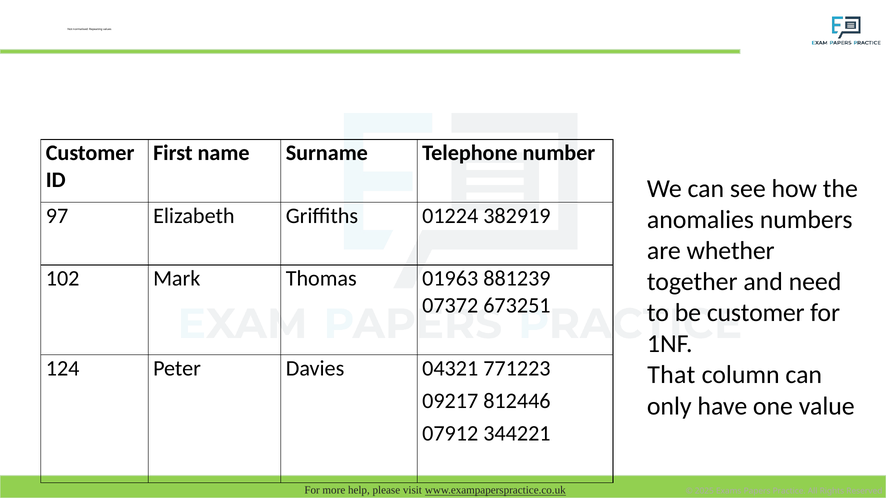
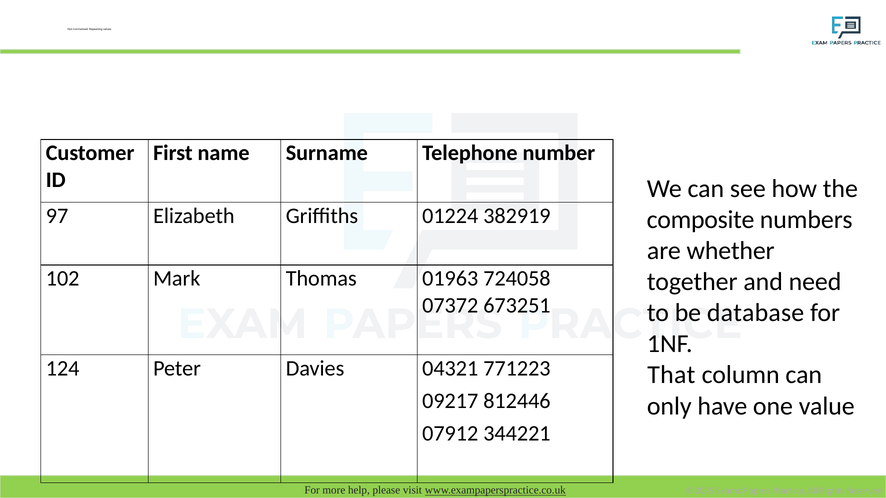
anomalies: anomalies -> composite (701, 220)
881239: 881239 -> 724058 (517, 279)
be customer: customer -> database (756, 313)
